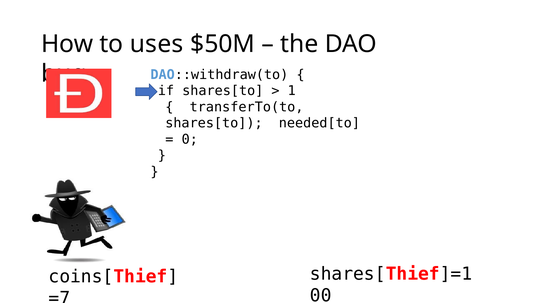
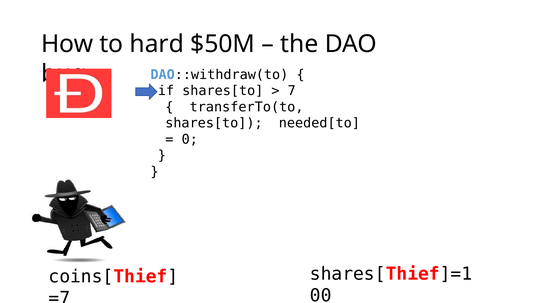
uses: uses -> hard (157, 44)
1: 1 -> 7 (292, 91)
